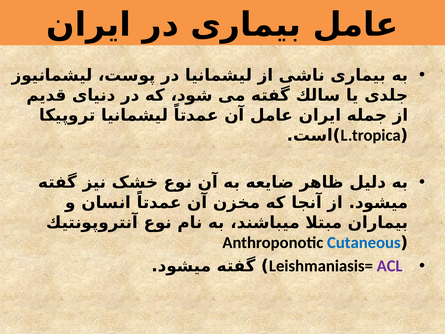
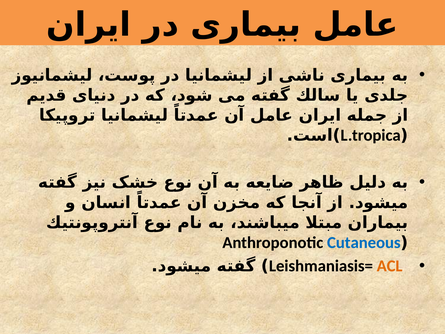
ACL colour: purple -> orange (390, 266)
